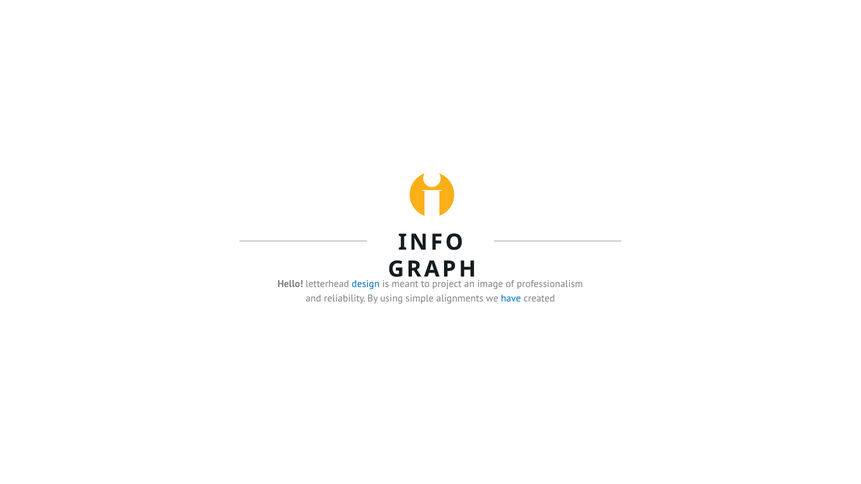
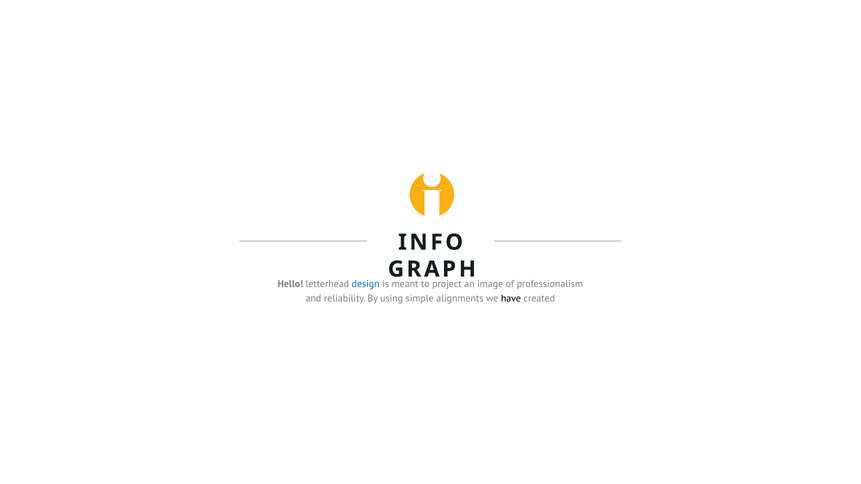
have colour: blue -> black (511, 298)
